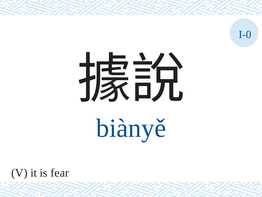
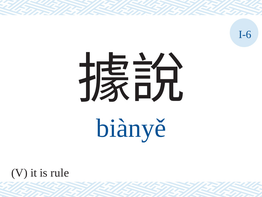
I-0: I-0 -> I-6 (245, 34)
fear: fear -> rule (60, 172)
